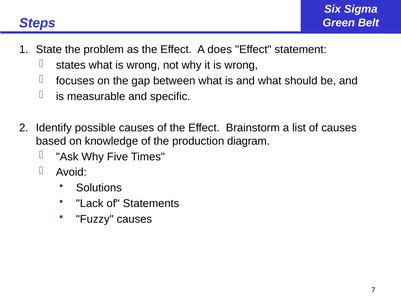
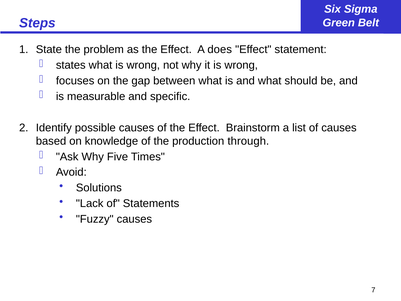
diagram: diagram -> through (248, 141)
